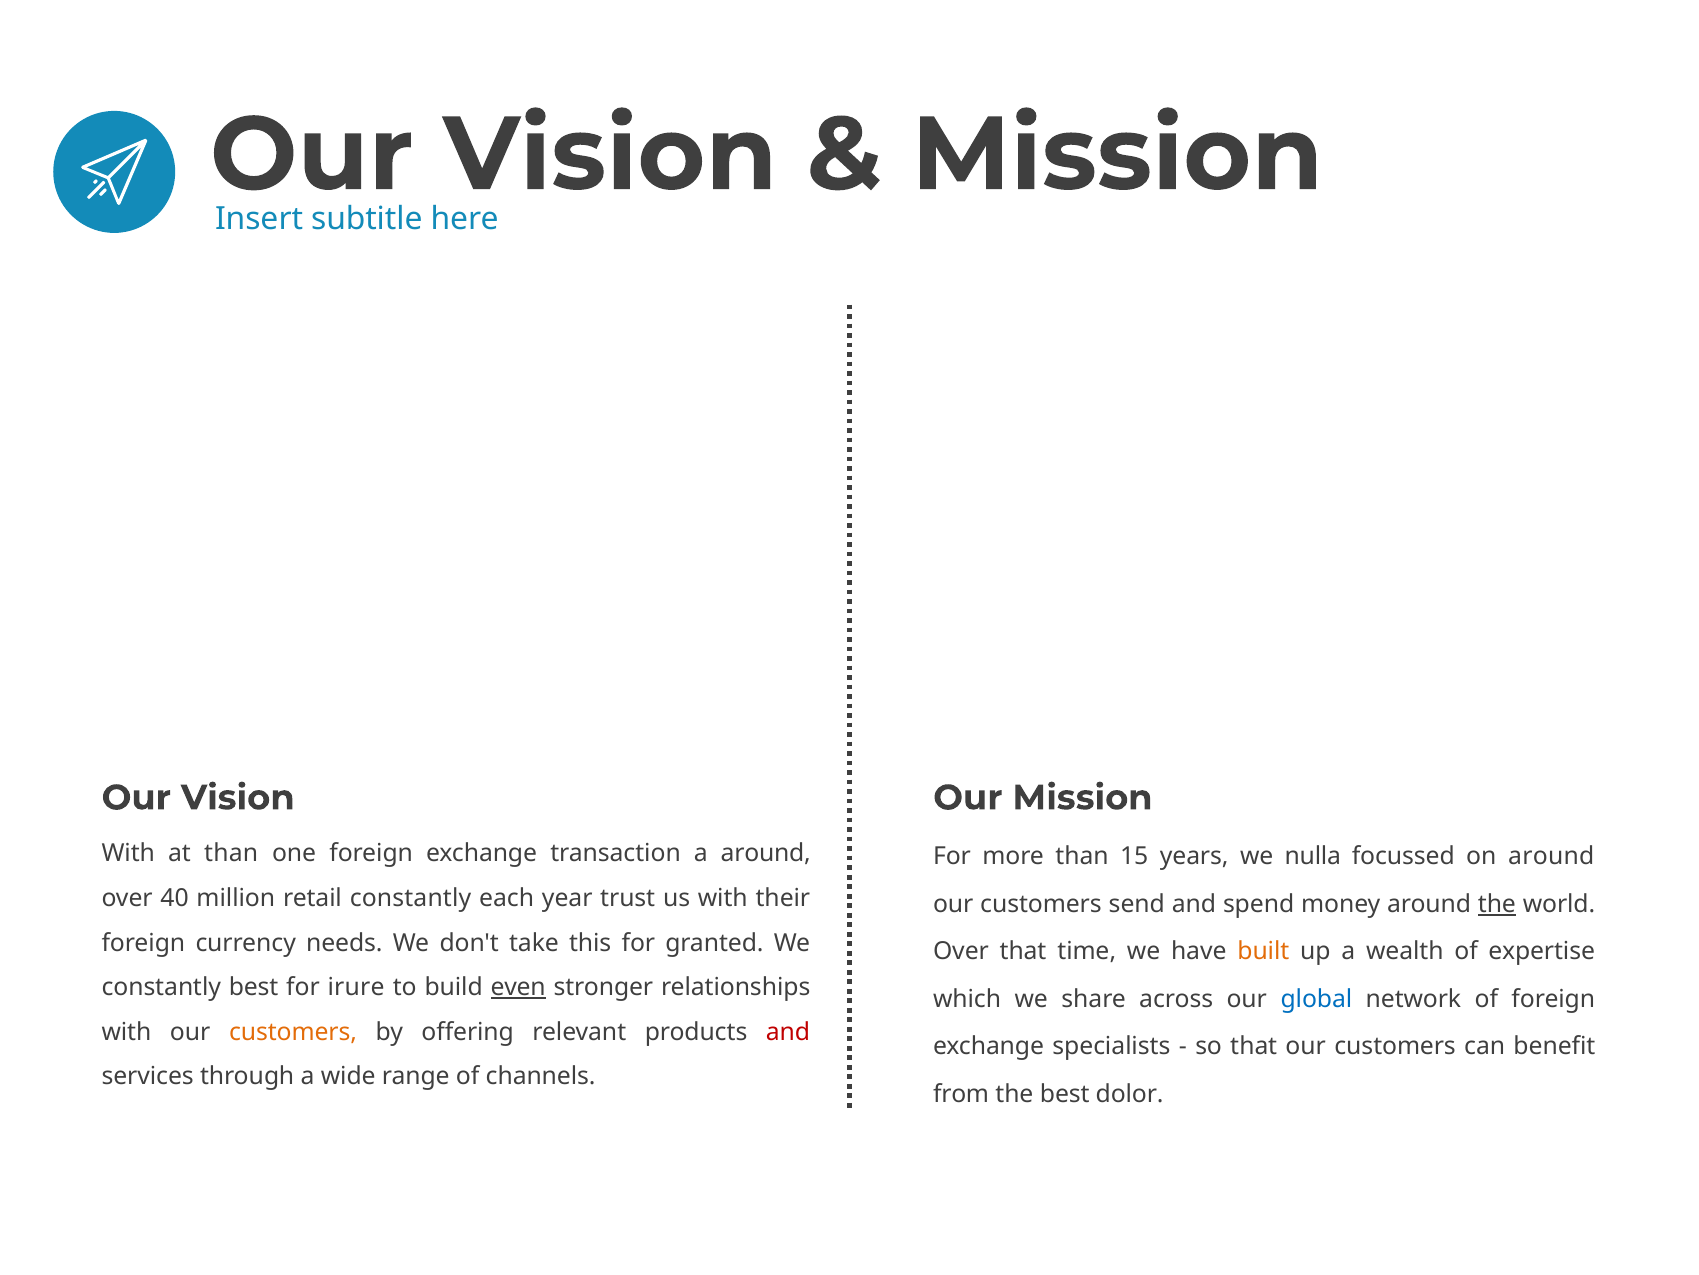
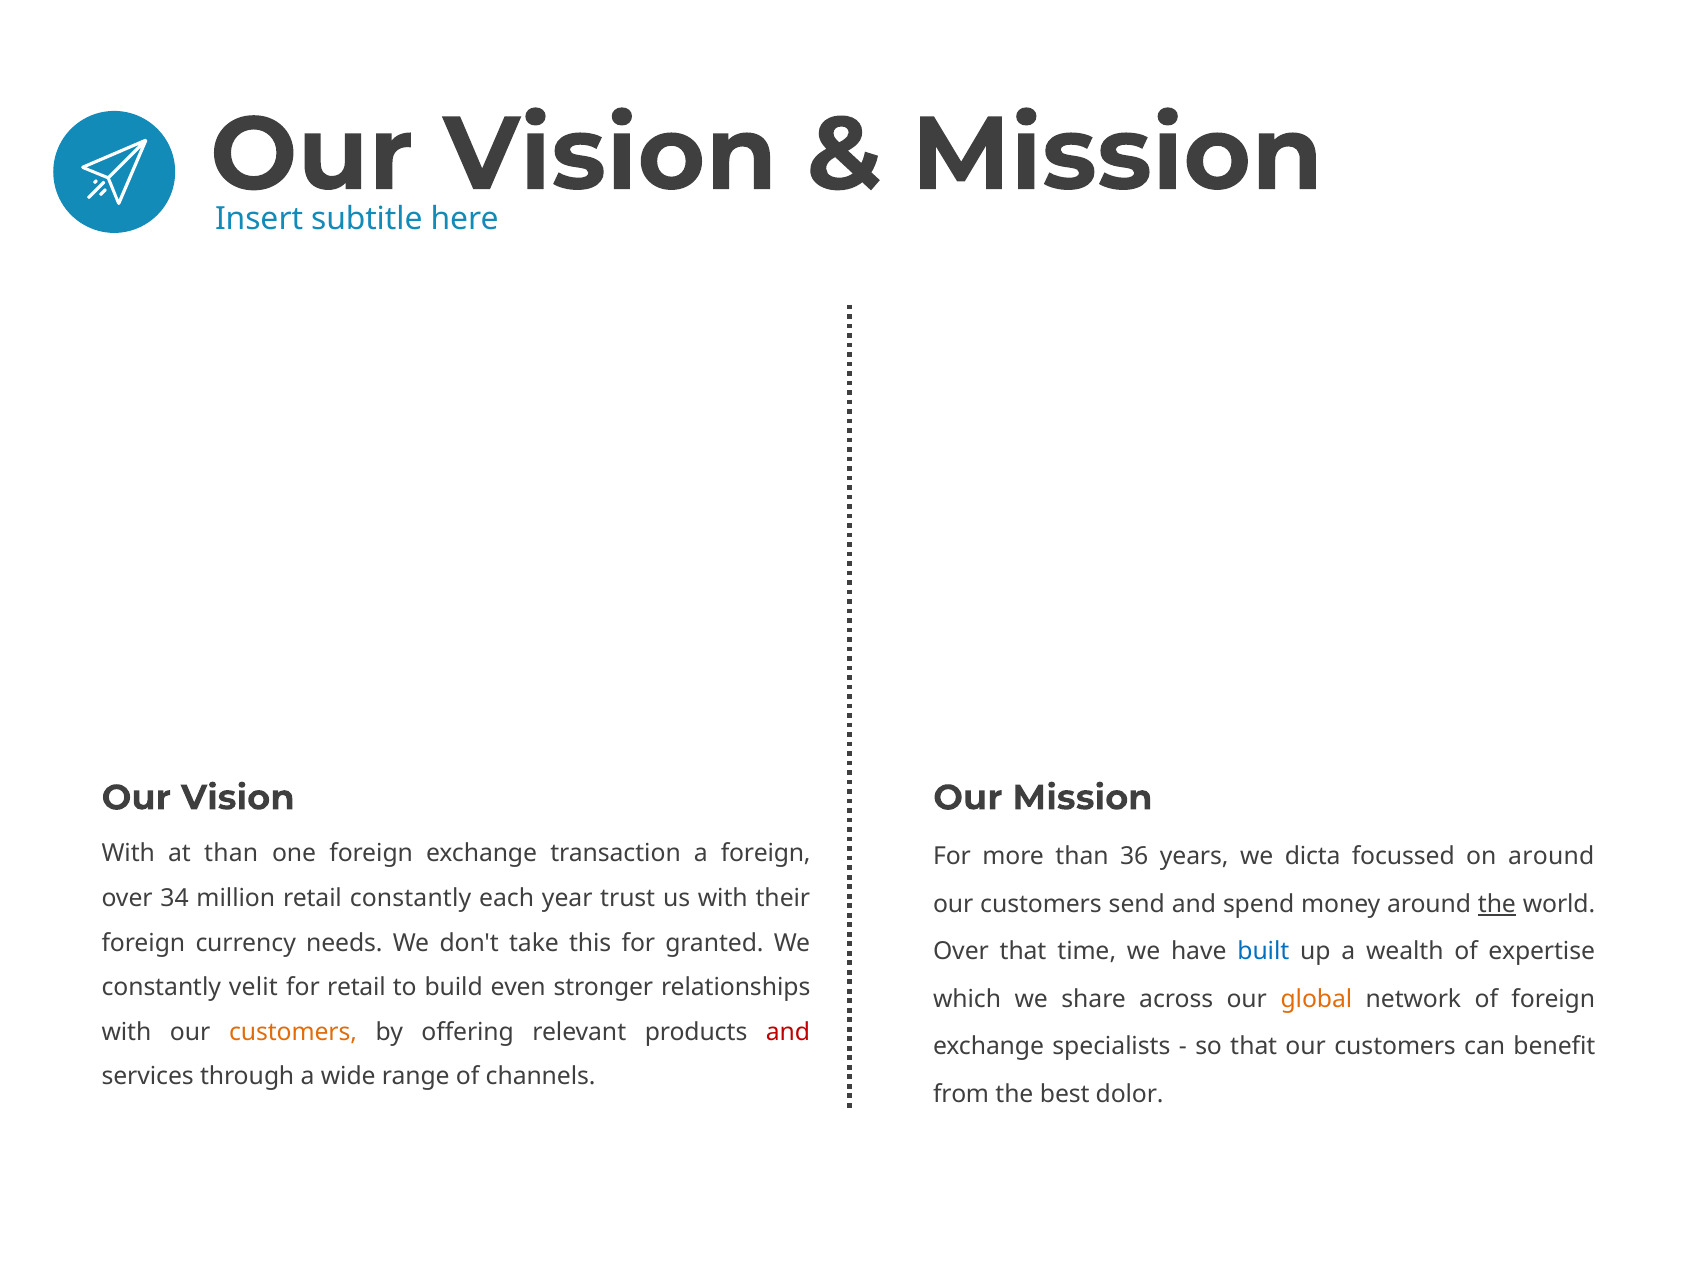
a around: around -> foreign (766, 853)
15: 15 -> 36 (1134, 856)
nulla: nulla -> dicta (1313, 856)
40: 40 -> 34 (175, 898)
built colour: orange -> blue (1263, 951)
constantly best: best -> velit (253, 987)
for irure: irure -> retail (356, 987)
even underline: present -> none (518, 987)
global colour: blue -> orange (1316, 999)
